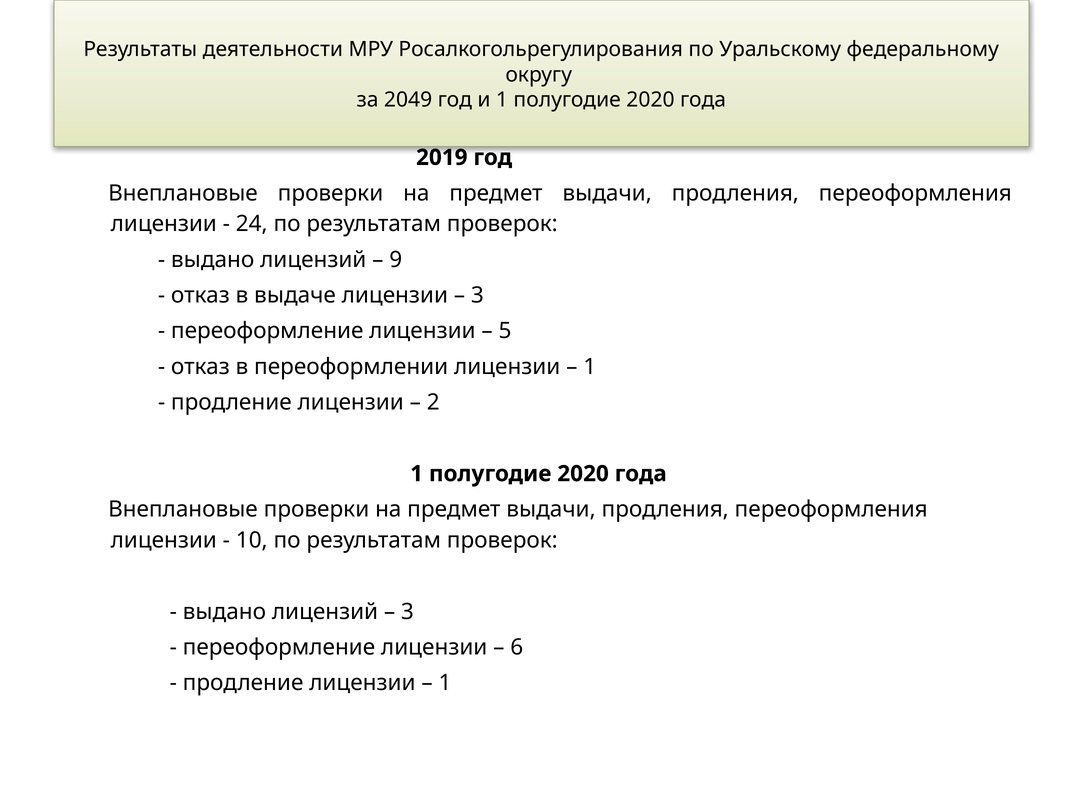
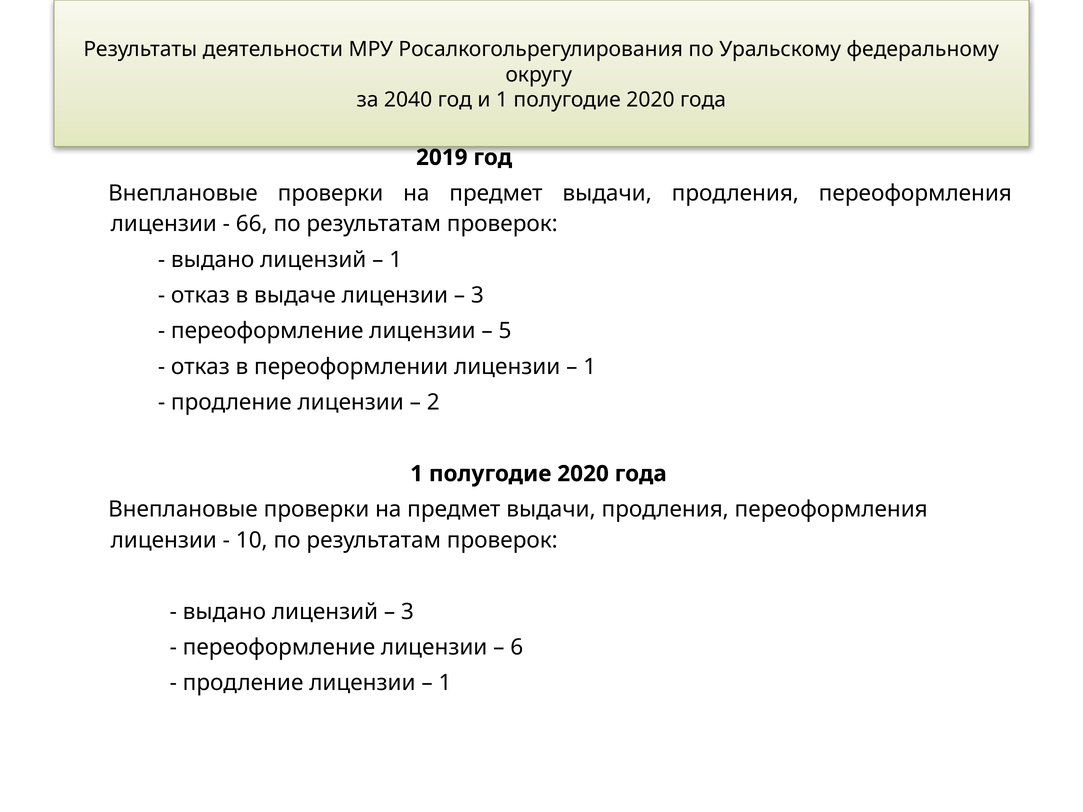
2049: 2049 -> 2040 (408, 100)
24: 24 -> 66 (252, 224)
9: 9 -> 1 (396, 260)
